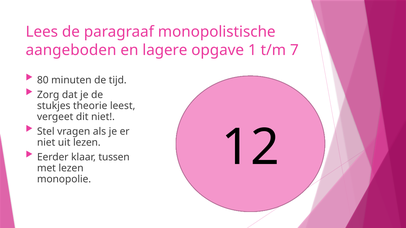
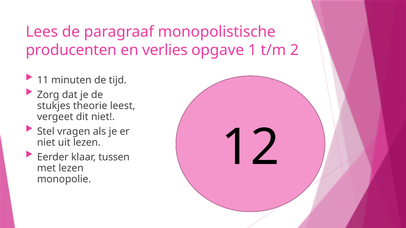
aangeboden: aangeboden -> producenten (71, 50)
lagere: lagere -> verlies (165, 50)
7: 7 -> 2 (294, 50)
80: 80 -> 11 (43, 80)
